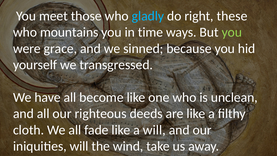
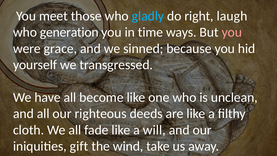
these: these -> laugh (232, 16)
mountains: mountains -> generation (69, 32)
you colour: light green -> pink (232, 32)
iniquities will: will -> gift (79, 146)
